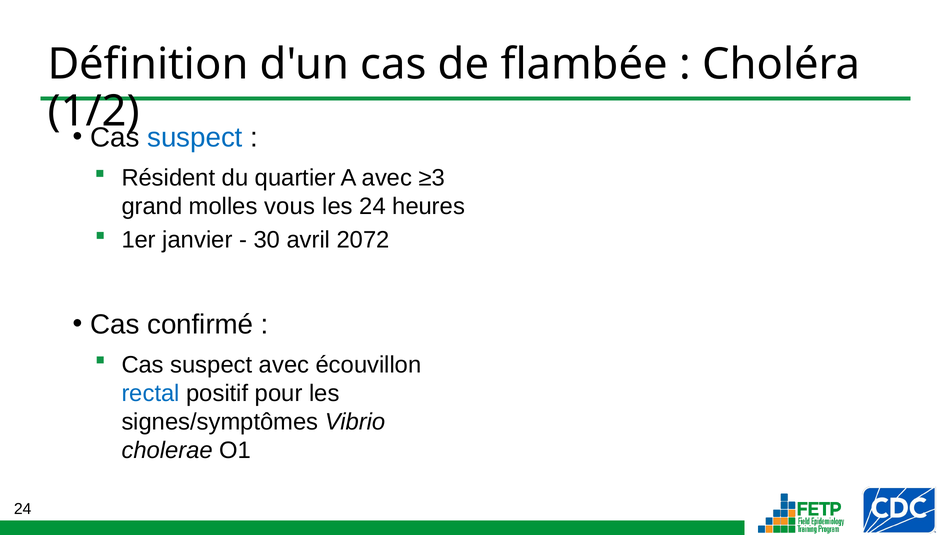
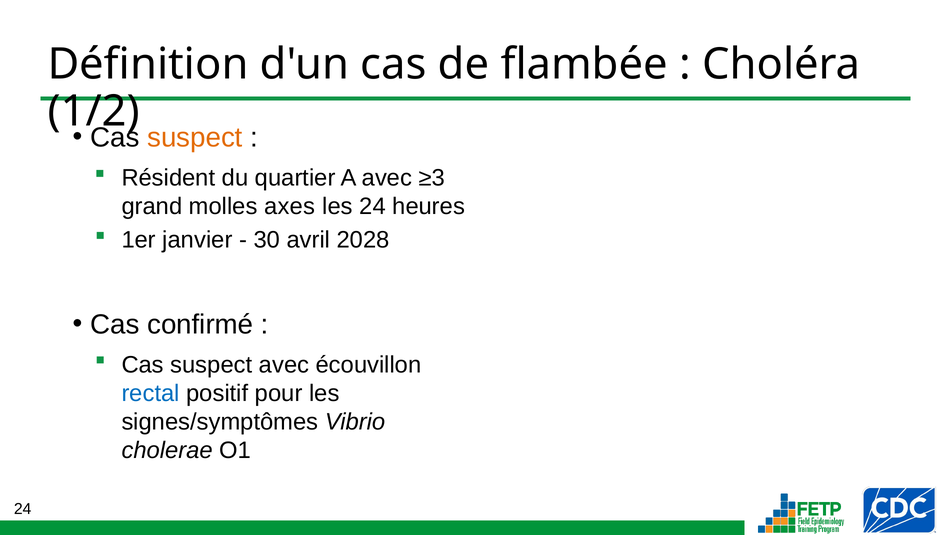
suspect colour: blue -> orange (195, 138)
vous: vous -> axes (290, 207)
2072: 2072 -> 2028 (363, 240)
